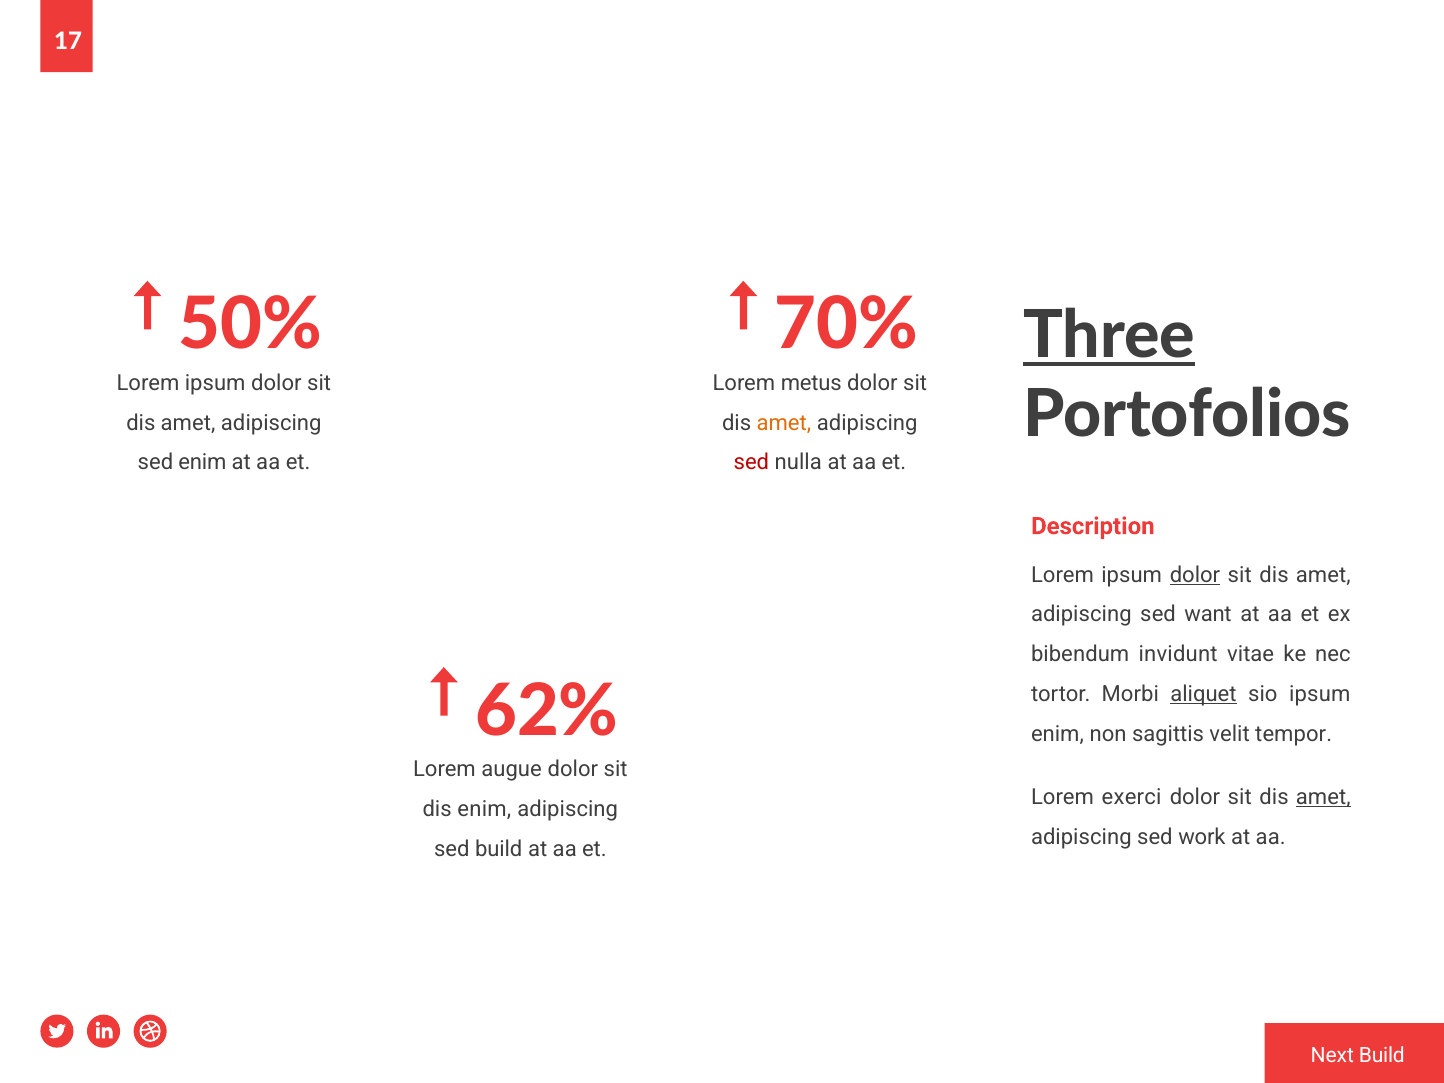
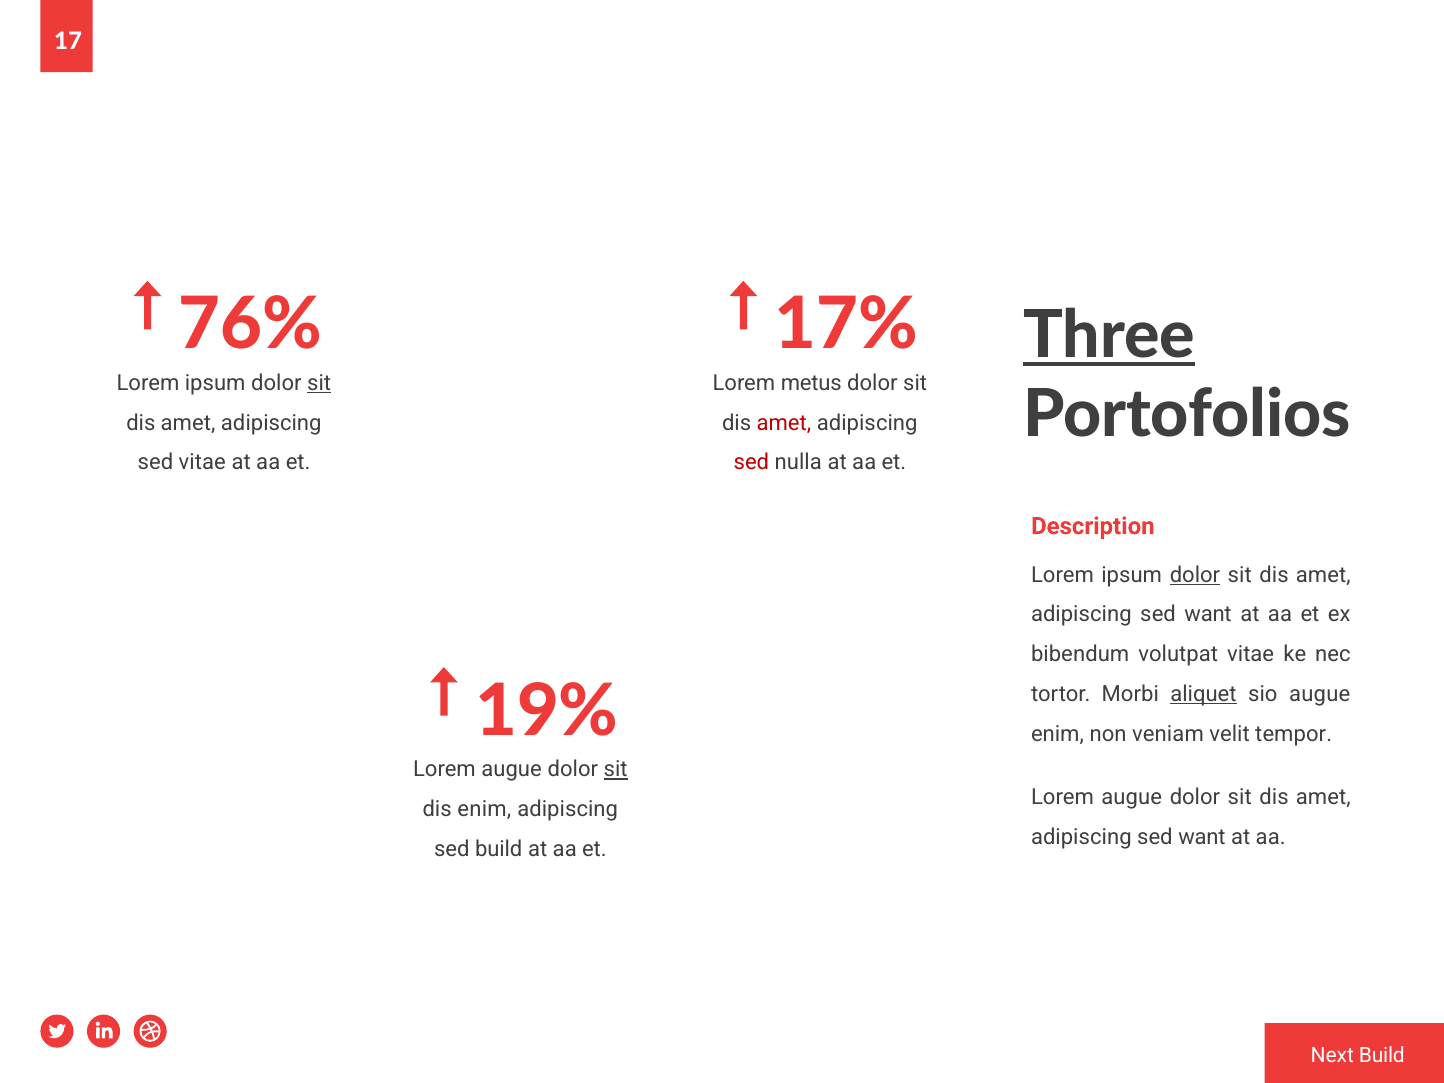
50%: 50% -> 76% (250, 325)
70%: 70% -> 17% (846, 325)
sit underline: none -> present (319, 383)
amet colour: orange -> red (784, 423)
sed enim: enim -> vitae (202, 463)
invidunt: invidunt -> volutpat (1178, 654)
62%: 62% -> 19% (547, 711)
sio ipsum: ipsum -> augue (1320, 694)
sagittis: sagittis -> veniam (1168, 734)
sit underline: none -> present (616, 769)
exerci: exerci -> augue (1132, 797)
amet underline: present -> none (1323, 797)
work: work -> want (1202, 837)
